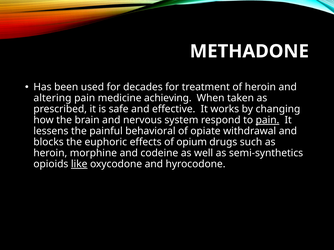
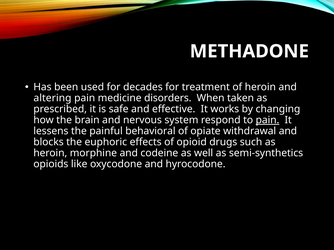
achieving: achieving -> disorders (168, 98)
opium: opium -> opioid (192, 142)
like underline: present -> none (79, 164)
